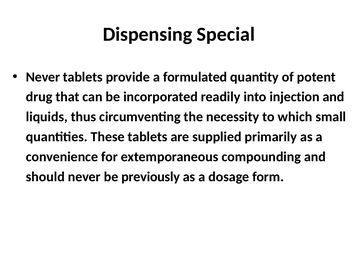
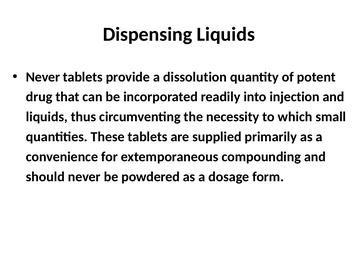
Dispensing Special: Special -> Liquids (226, 35)
formulated: formulated -> dissolution (195, 77)
previously: previously -> powdered (151, 177)
